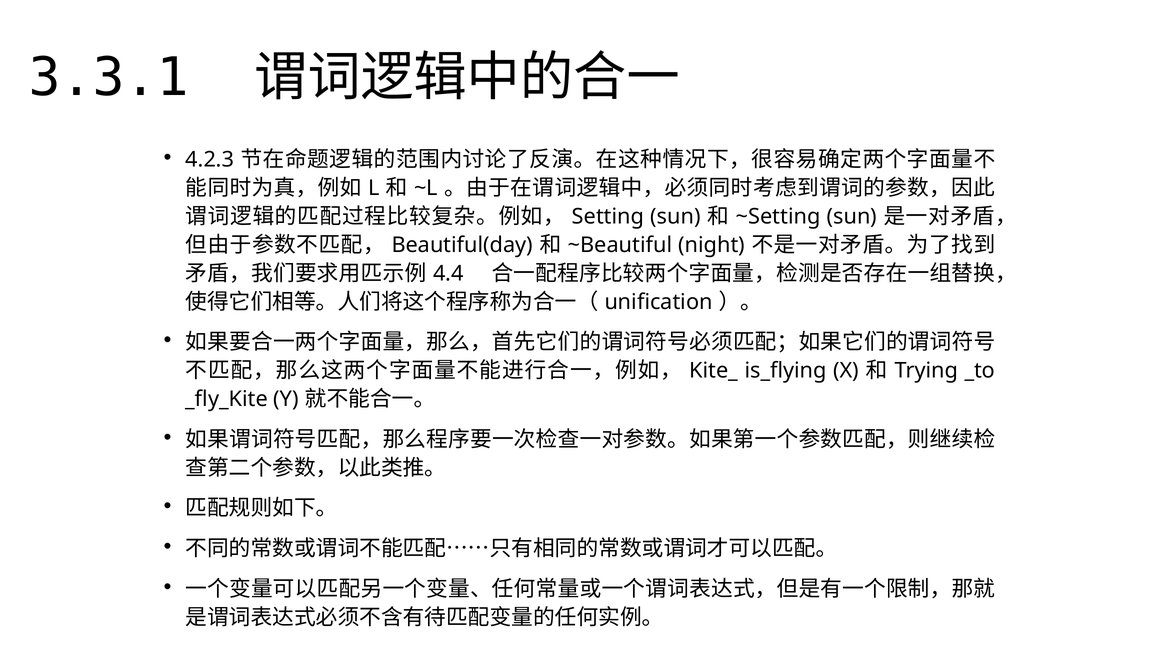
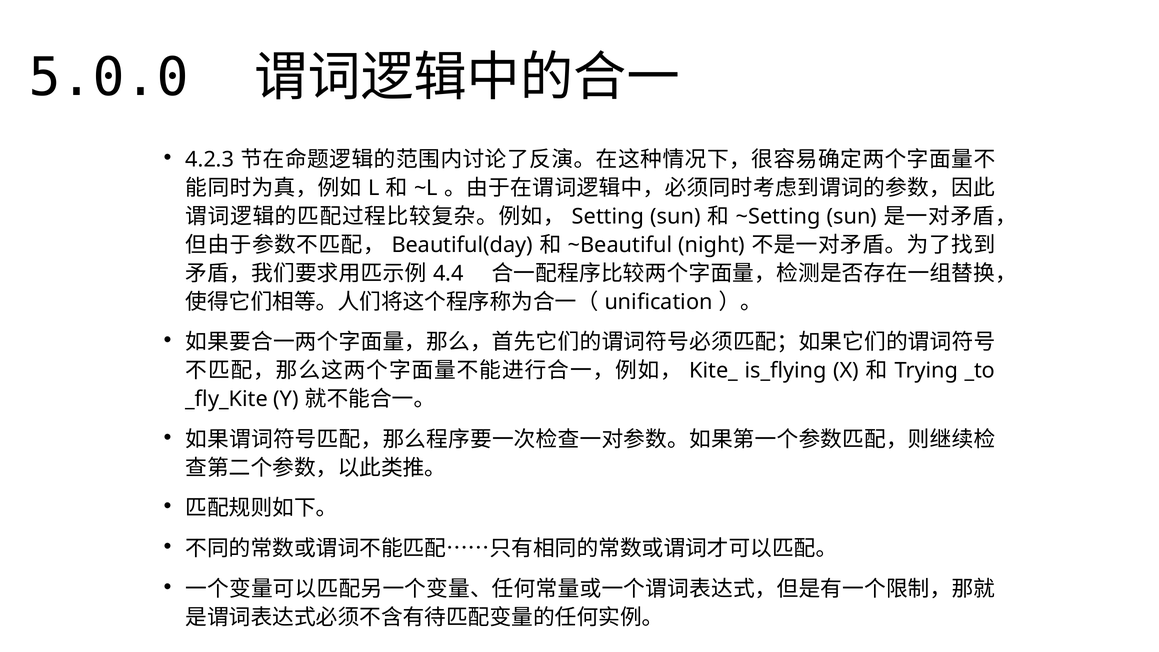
3.3.1: 3.3.1 -> 5.0.0 (109, 78)
